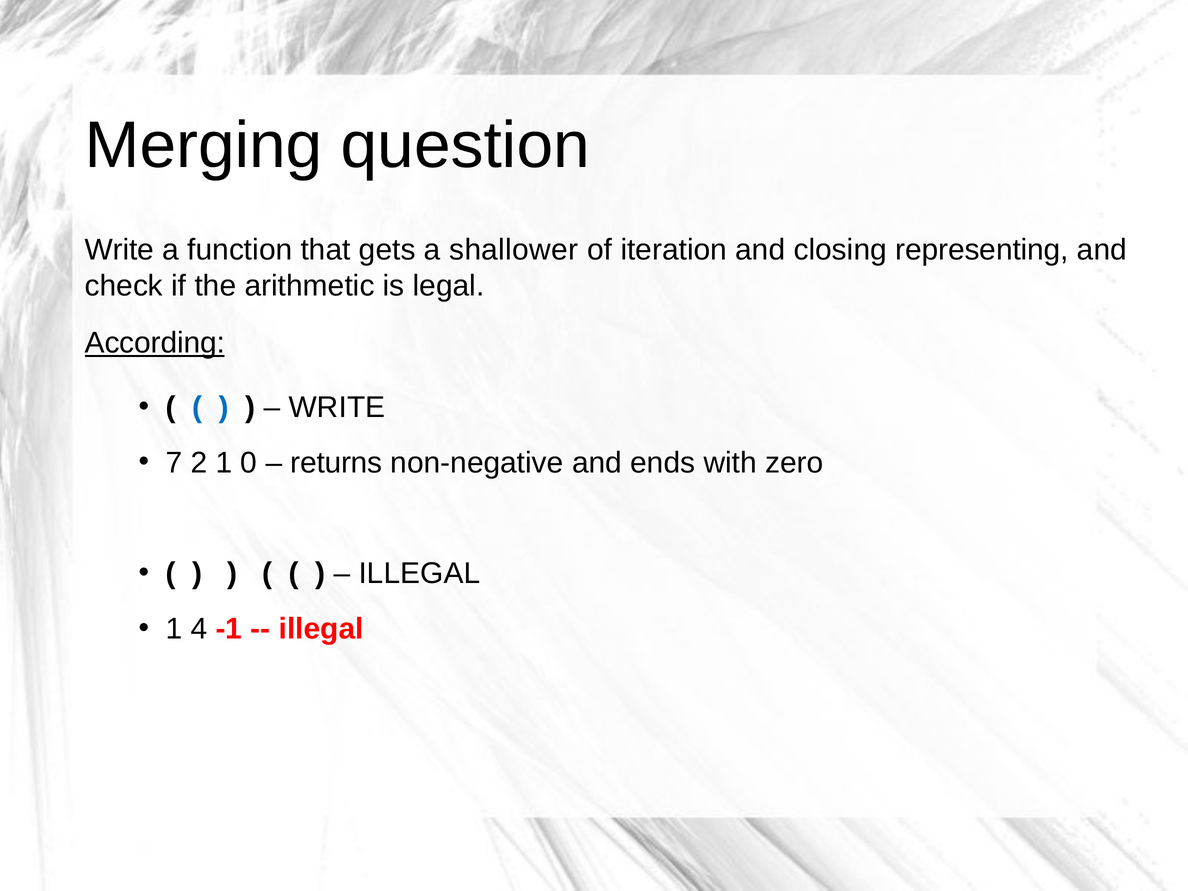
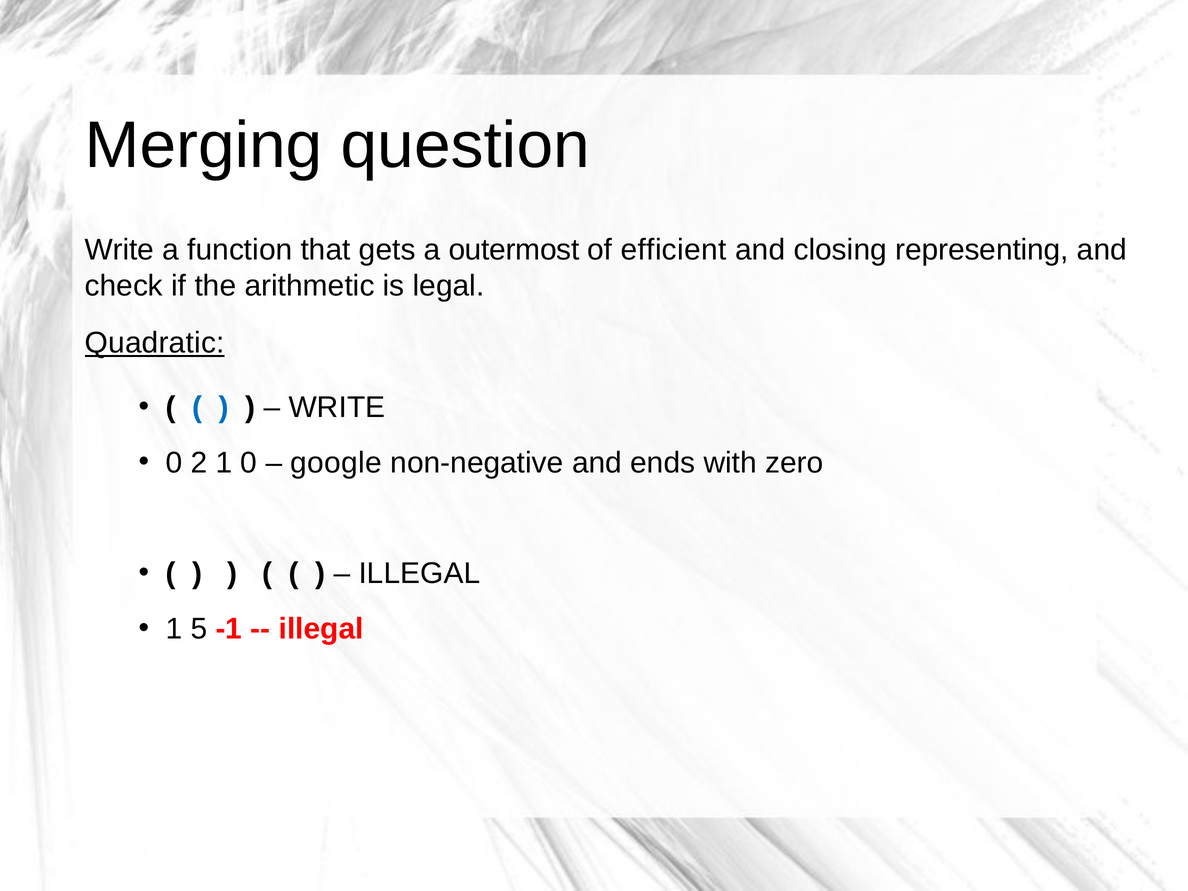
shallower: shallower -> outermost (514, 250)
iteration: iteration -> efficient (674, 250)
According: According -> Quadratic (155, 343)
7: 7 -> 0 (174, 463)
returns: returns -> google (336, 463)
4: 4 -> 5 (199, 629)
